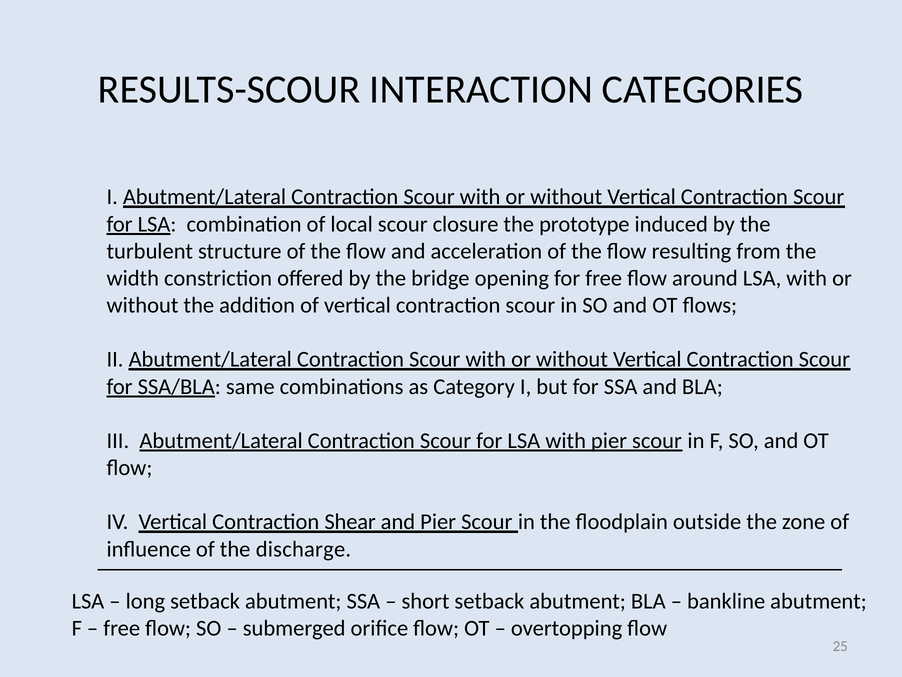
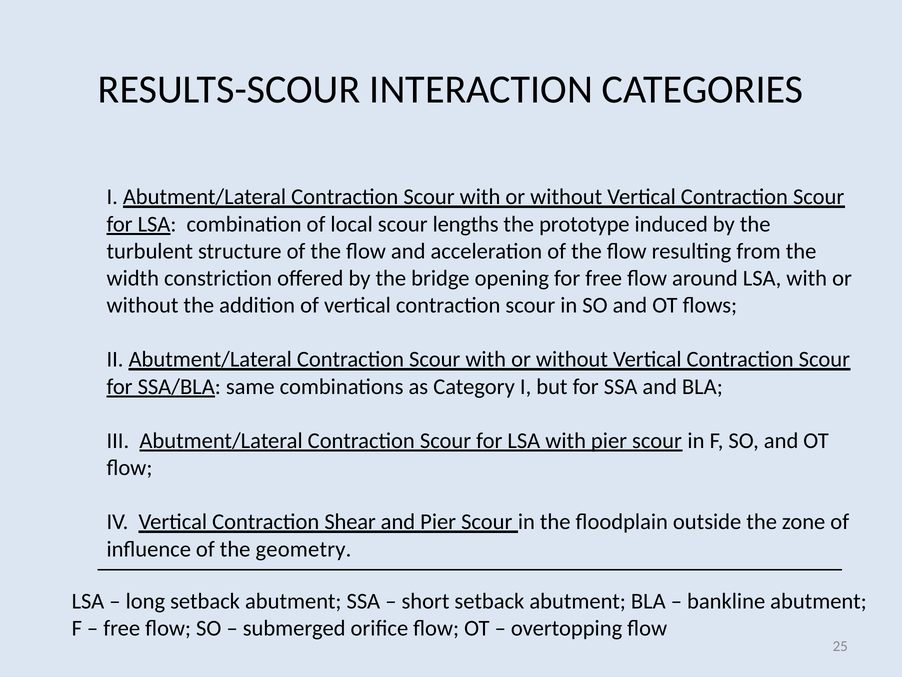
closure: closure -> lengths (466, 224)
discharge: discharge -> geometry (303, 549)
